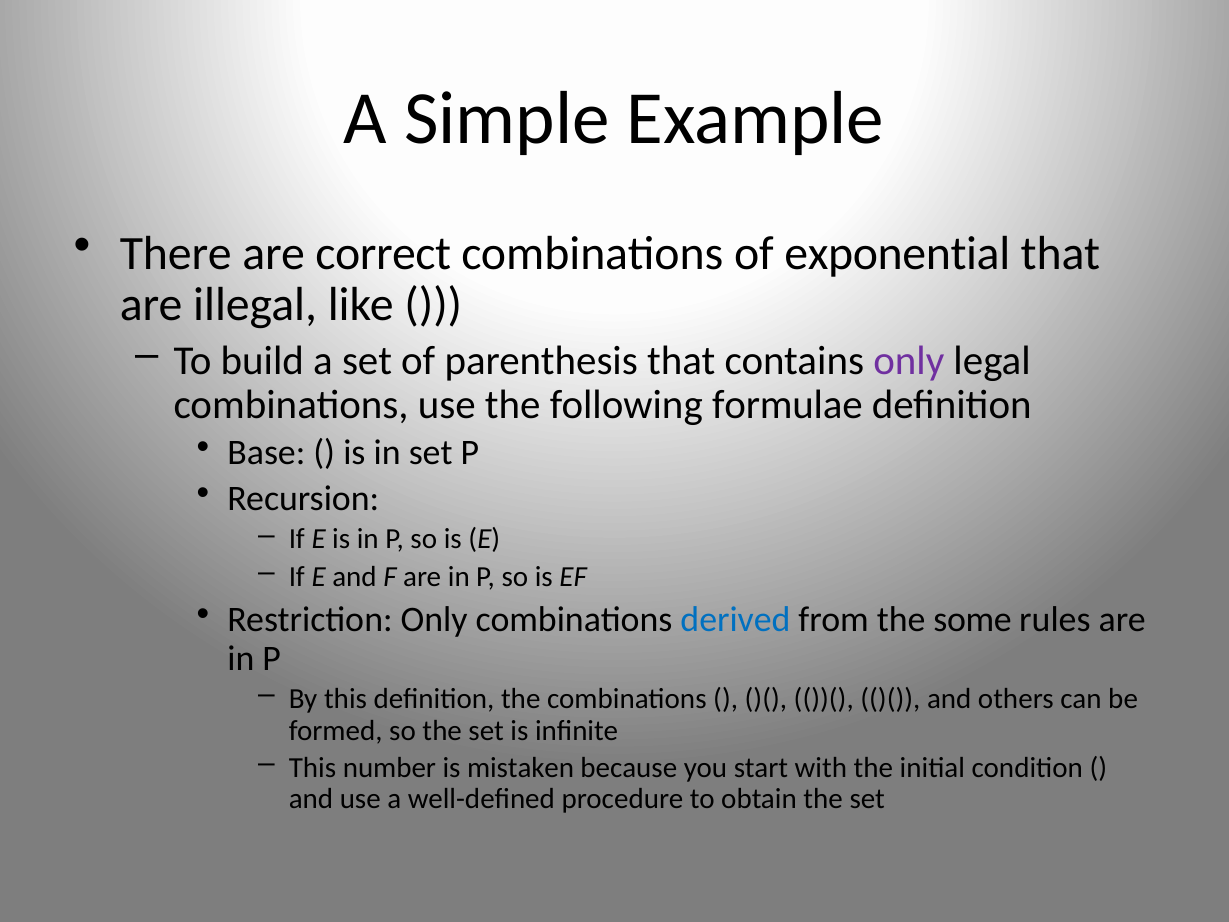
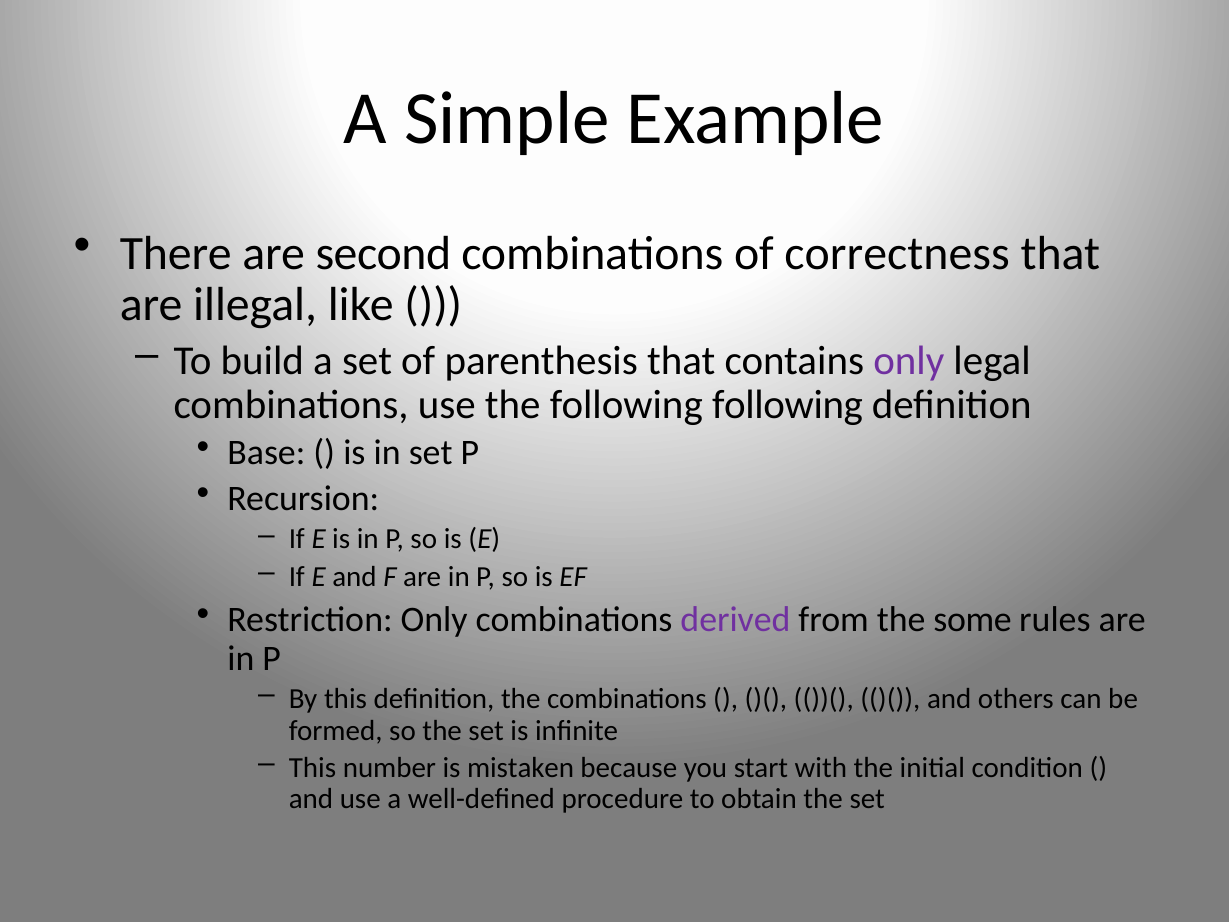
correct: correct -> second (383, 253)
exponential: exponential -> correctness (897, 253)
following formulae: formulae -> following (788, 405)
derived colour: blue -> purple (735, 620)
